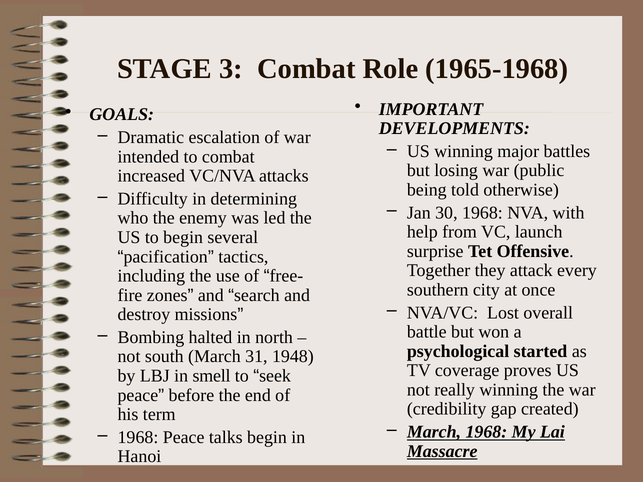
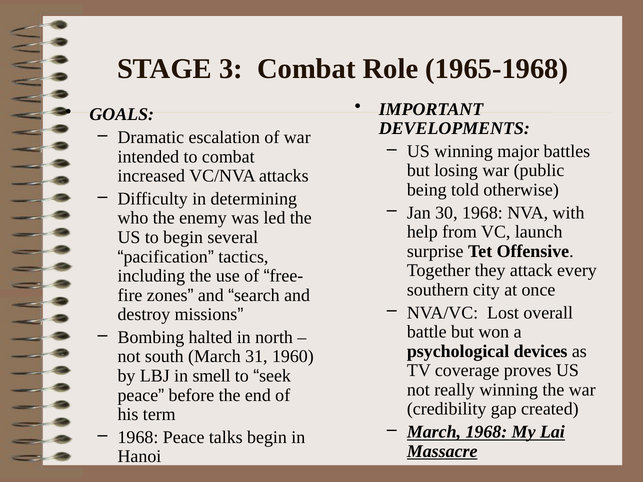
started: started -> devices (541, 351)
1948: 1948 -> 1960 (293, 357)
